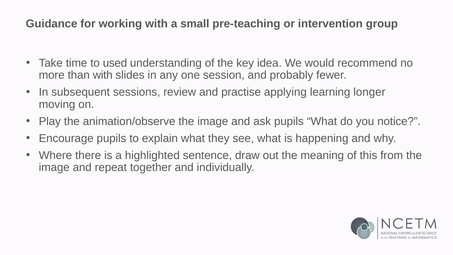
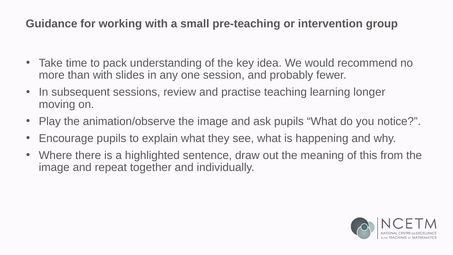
used: used -> pack (115, 63)
applying: applying -> teaching (285, 92)
